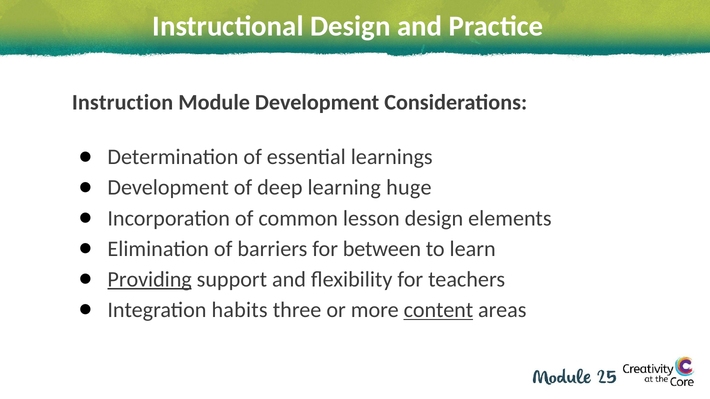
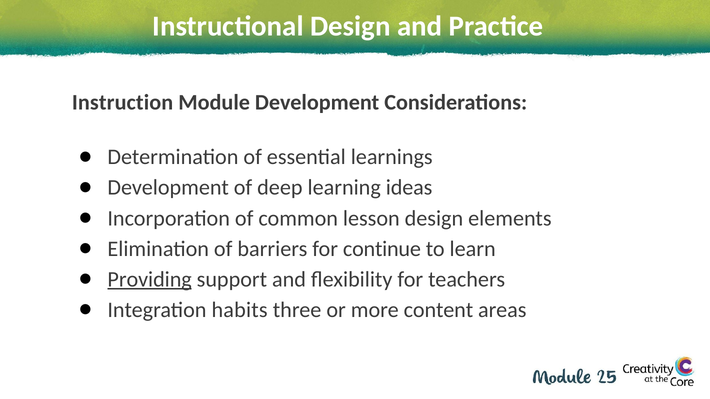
huge: huge -> ideas (409, 188)
between: between -> continue (382, 249)
content underline: present -> none (438, 310)
